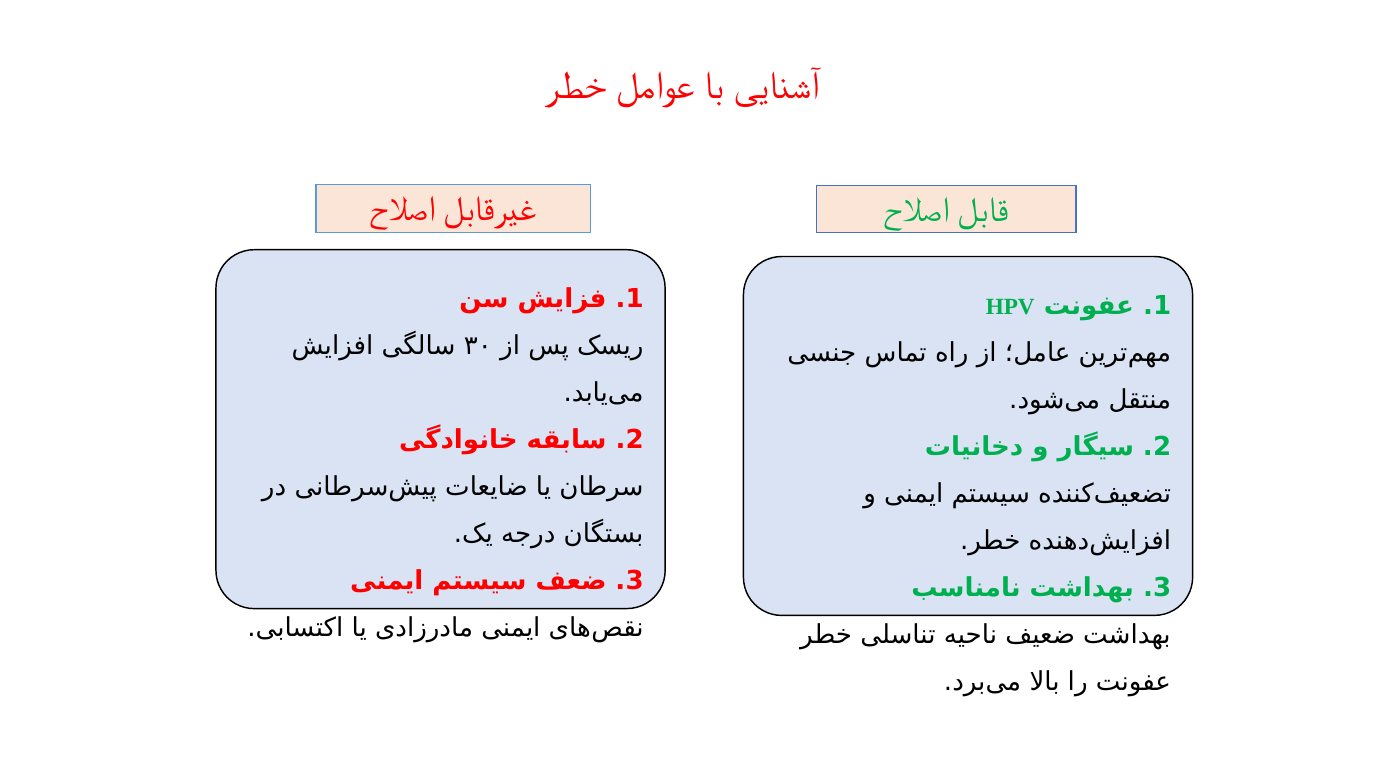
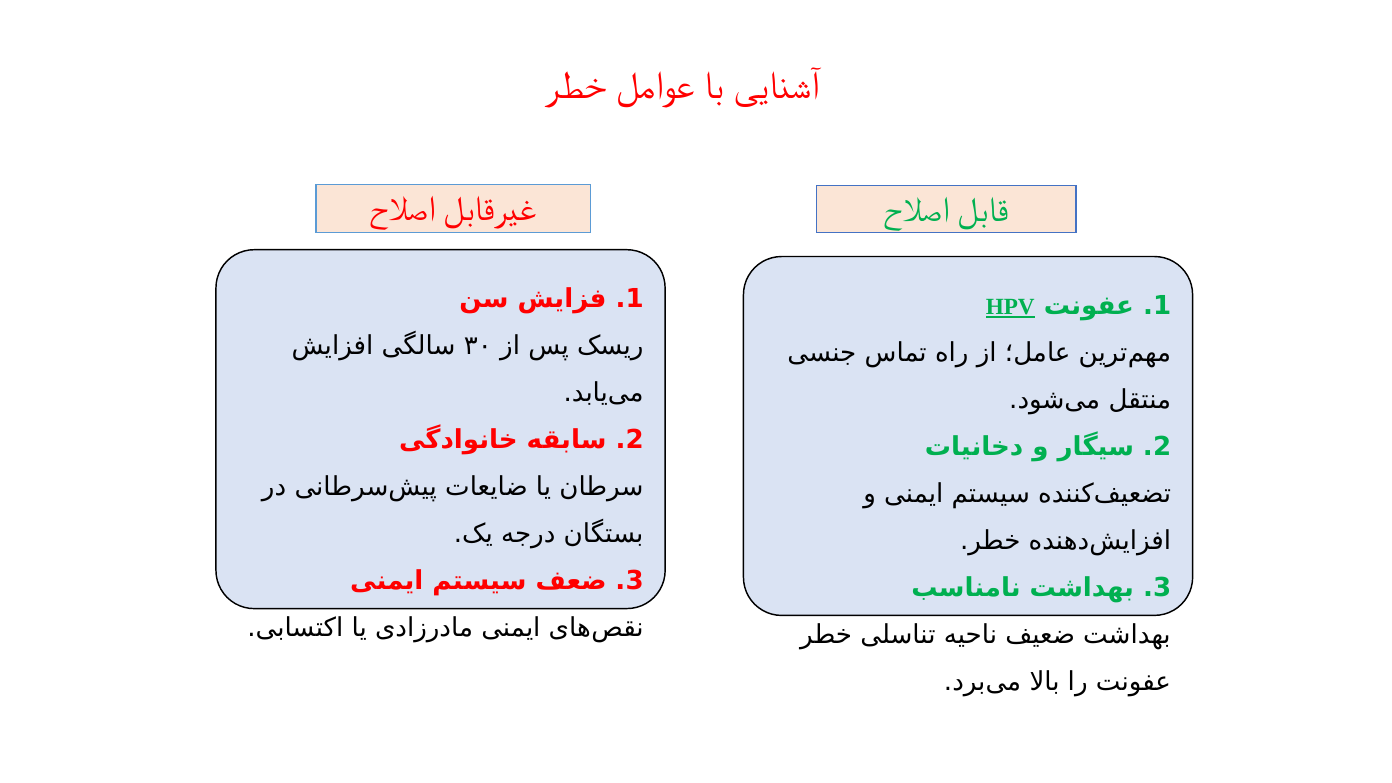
HPV underline: none -> present (1010, 307)
